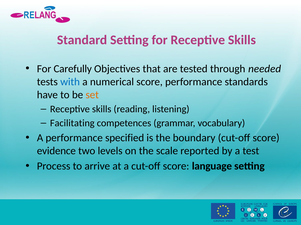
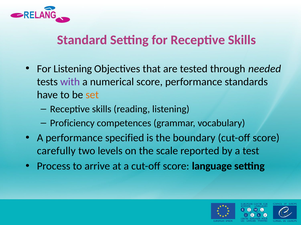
For Carefully: Carefully -> Listening (73, 69)
with colour: blue -> purple (70, 82)
Facilitating: Facilitating -> Proficiency (72, 124)
evidence: evidence -> carefully (56, 151)
